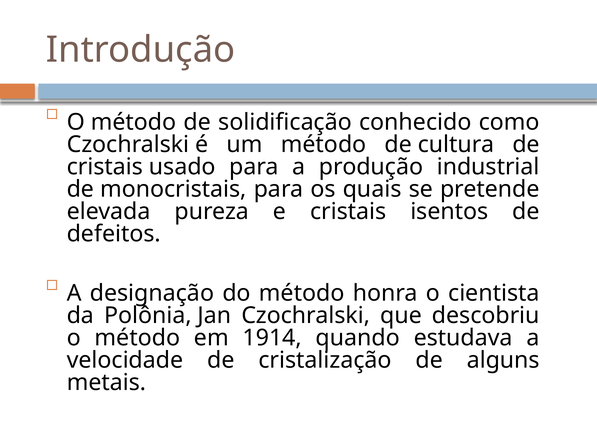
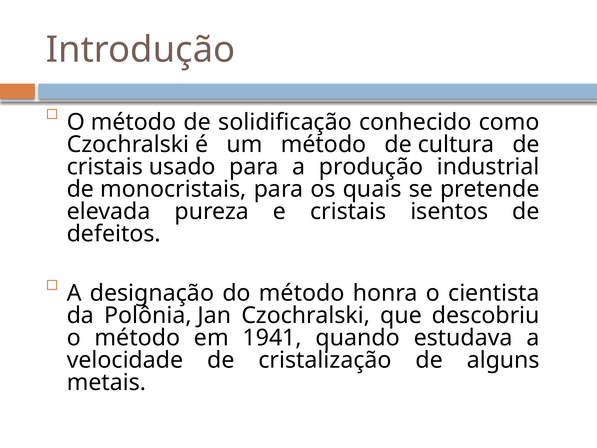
1914: 1914 -> 1941 (272, 338)
